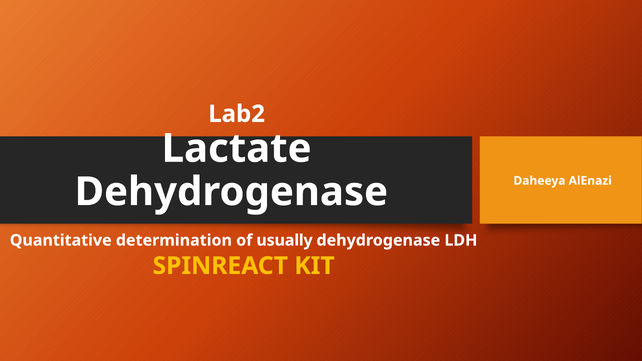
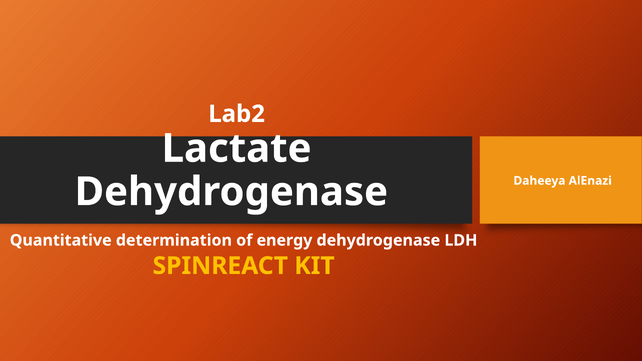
usually: usually -> energy (284, 240)
